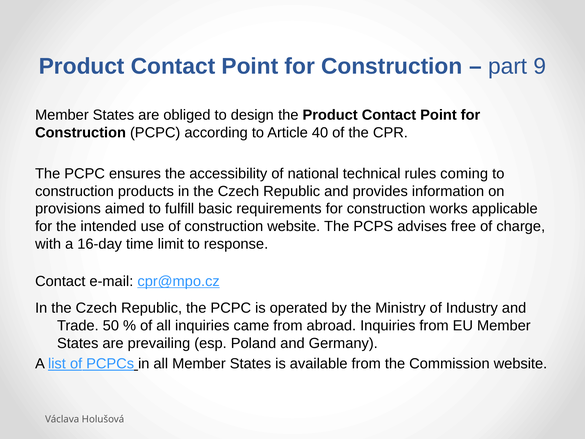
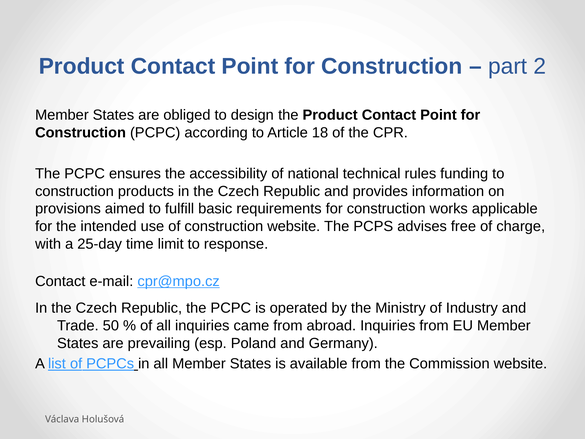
9: 9 -> 2 (540, 66)
40: 40 -> 18 (320, 133)
coming: coming -> funding (464, 174)
16-day: 16-day -> 25-day (100, 244)
